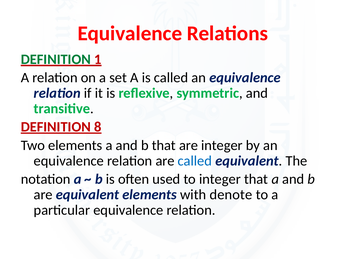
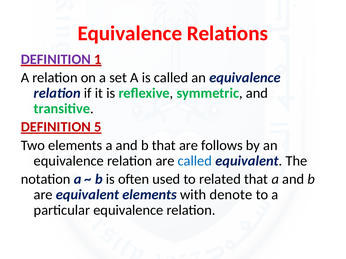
DEFINITION colour: green -> purple (56, 59)
8: 8 -> 5 (98, 127)
are integer: integer -> follows (222, 146)
to integer: integer -> related (220, 179)
